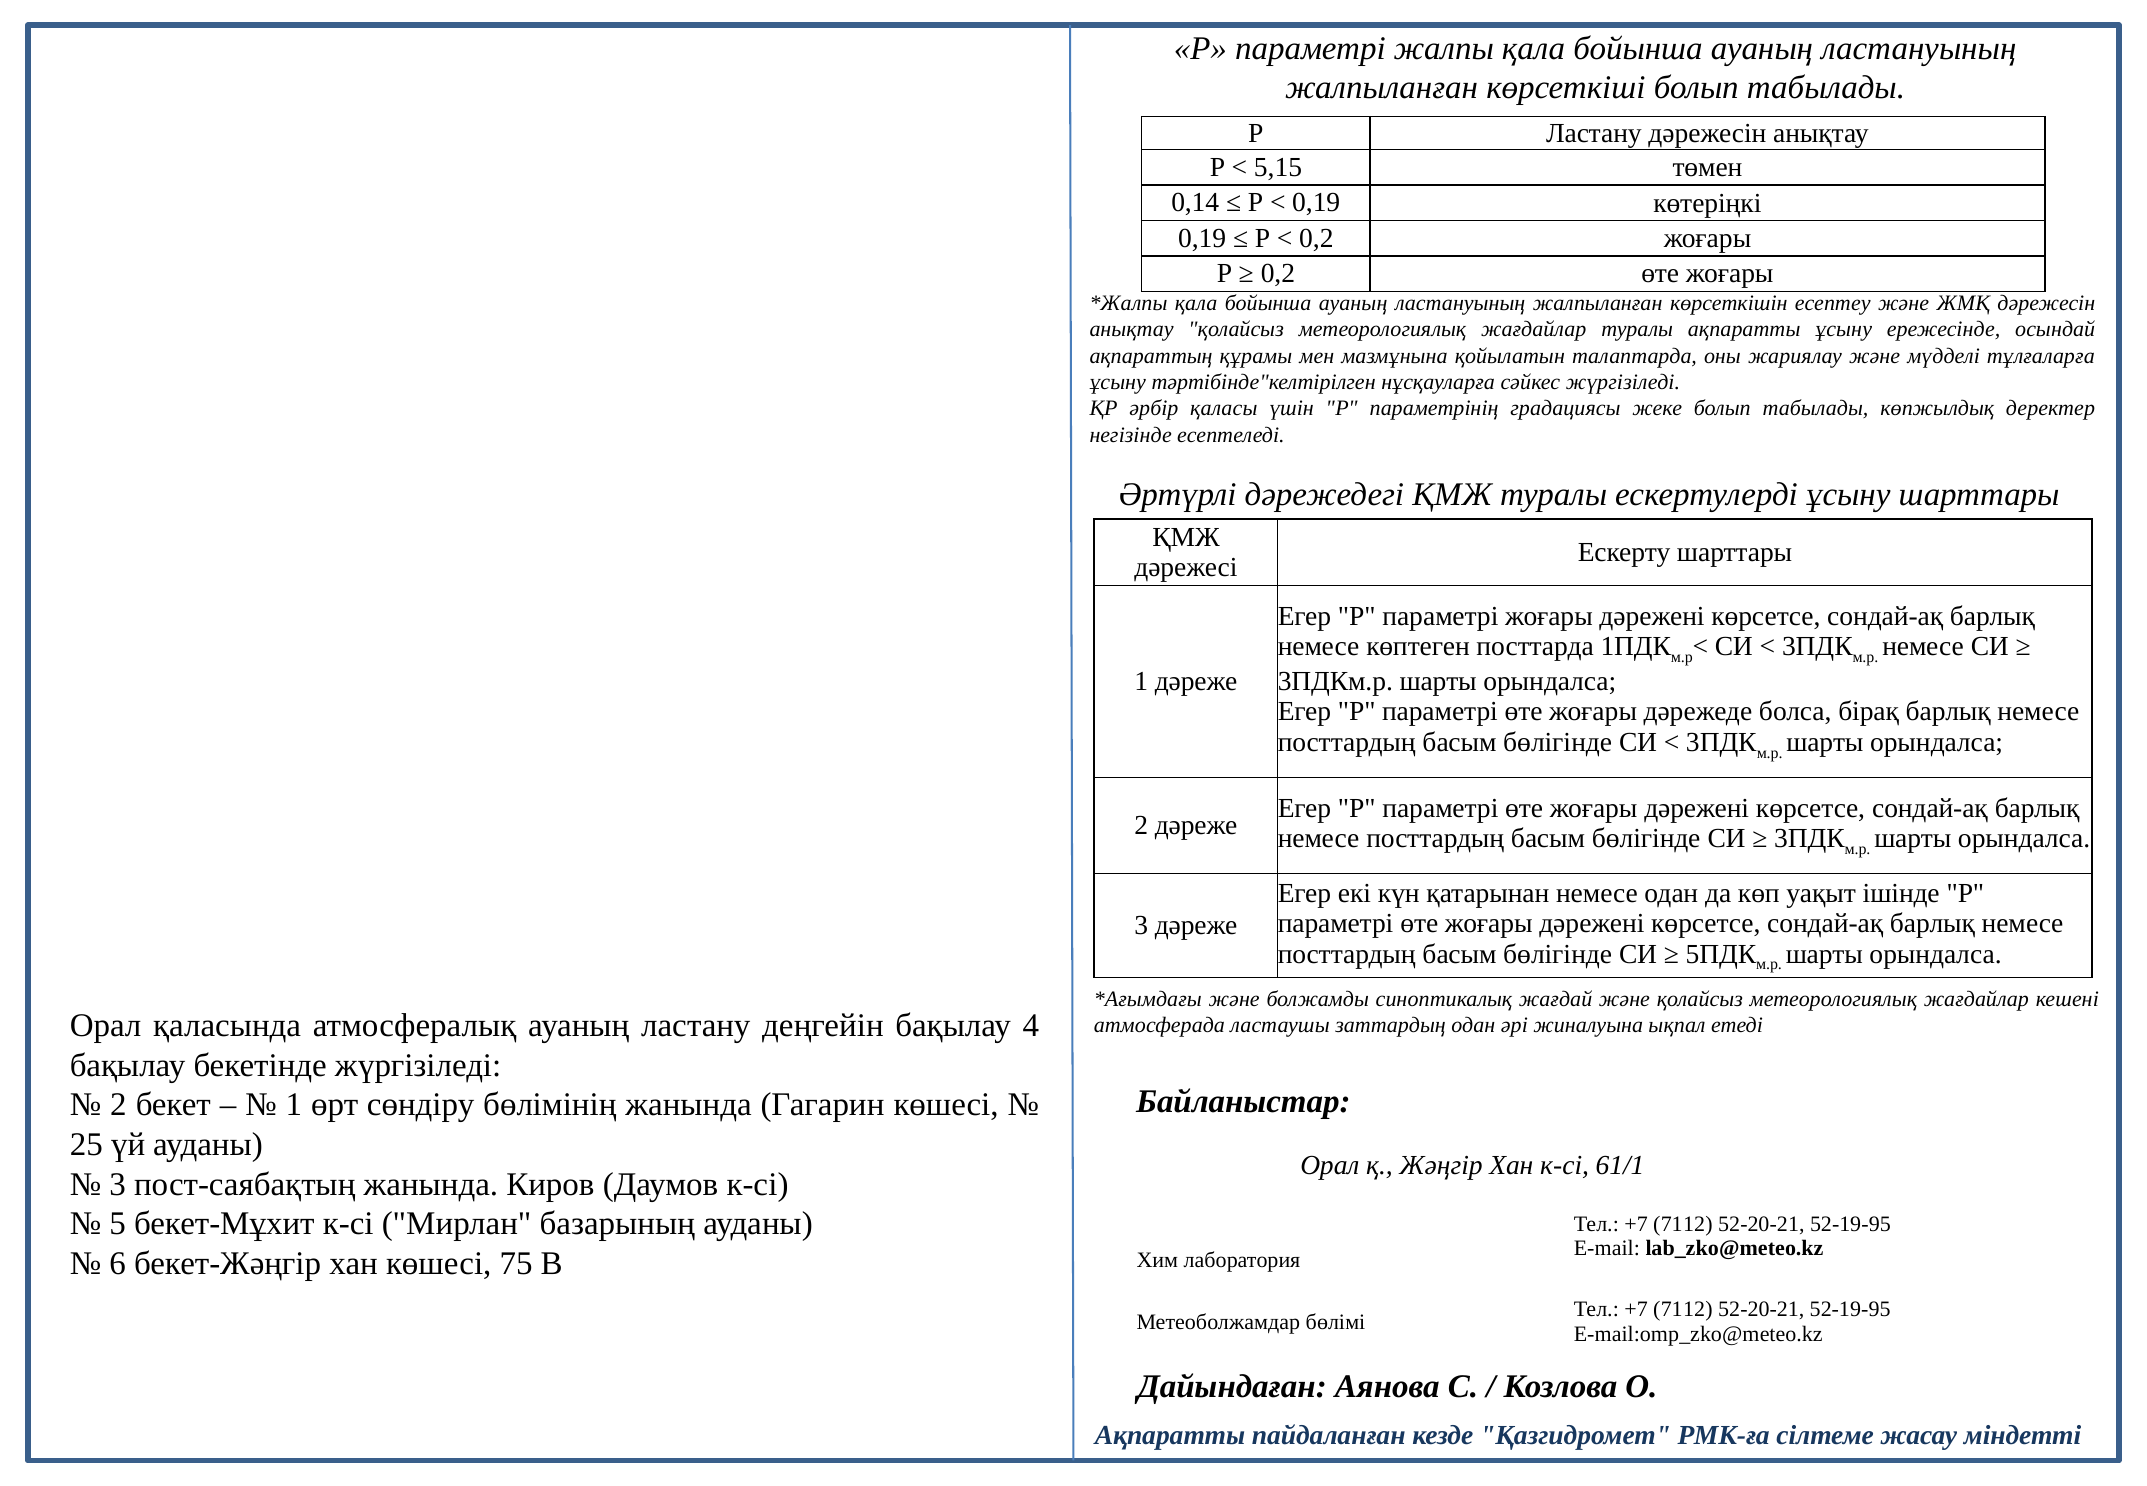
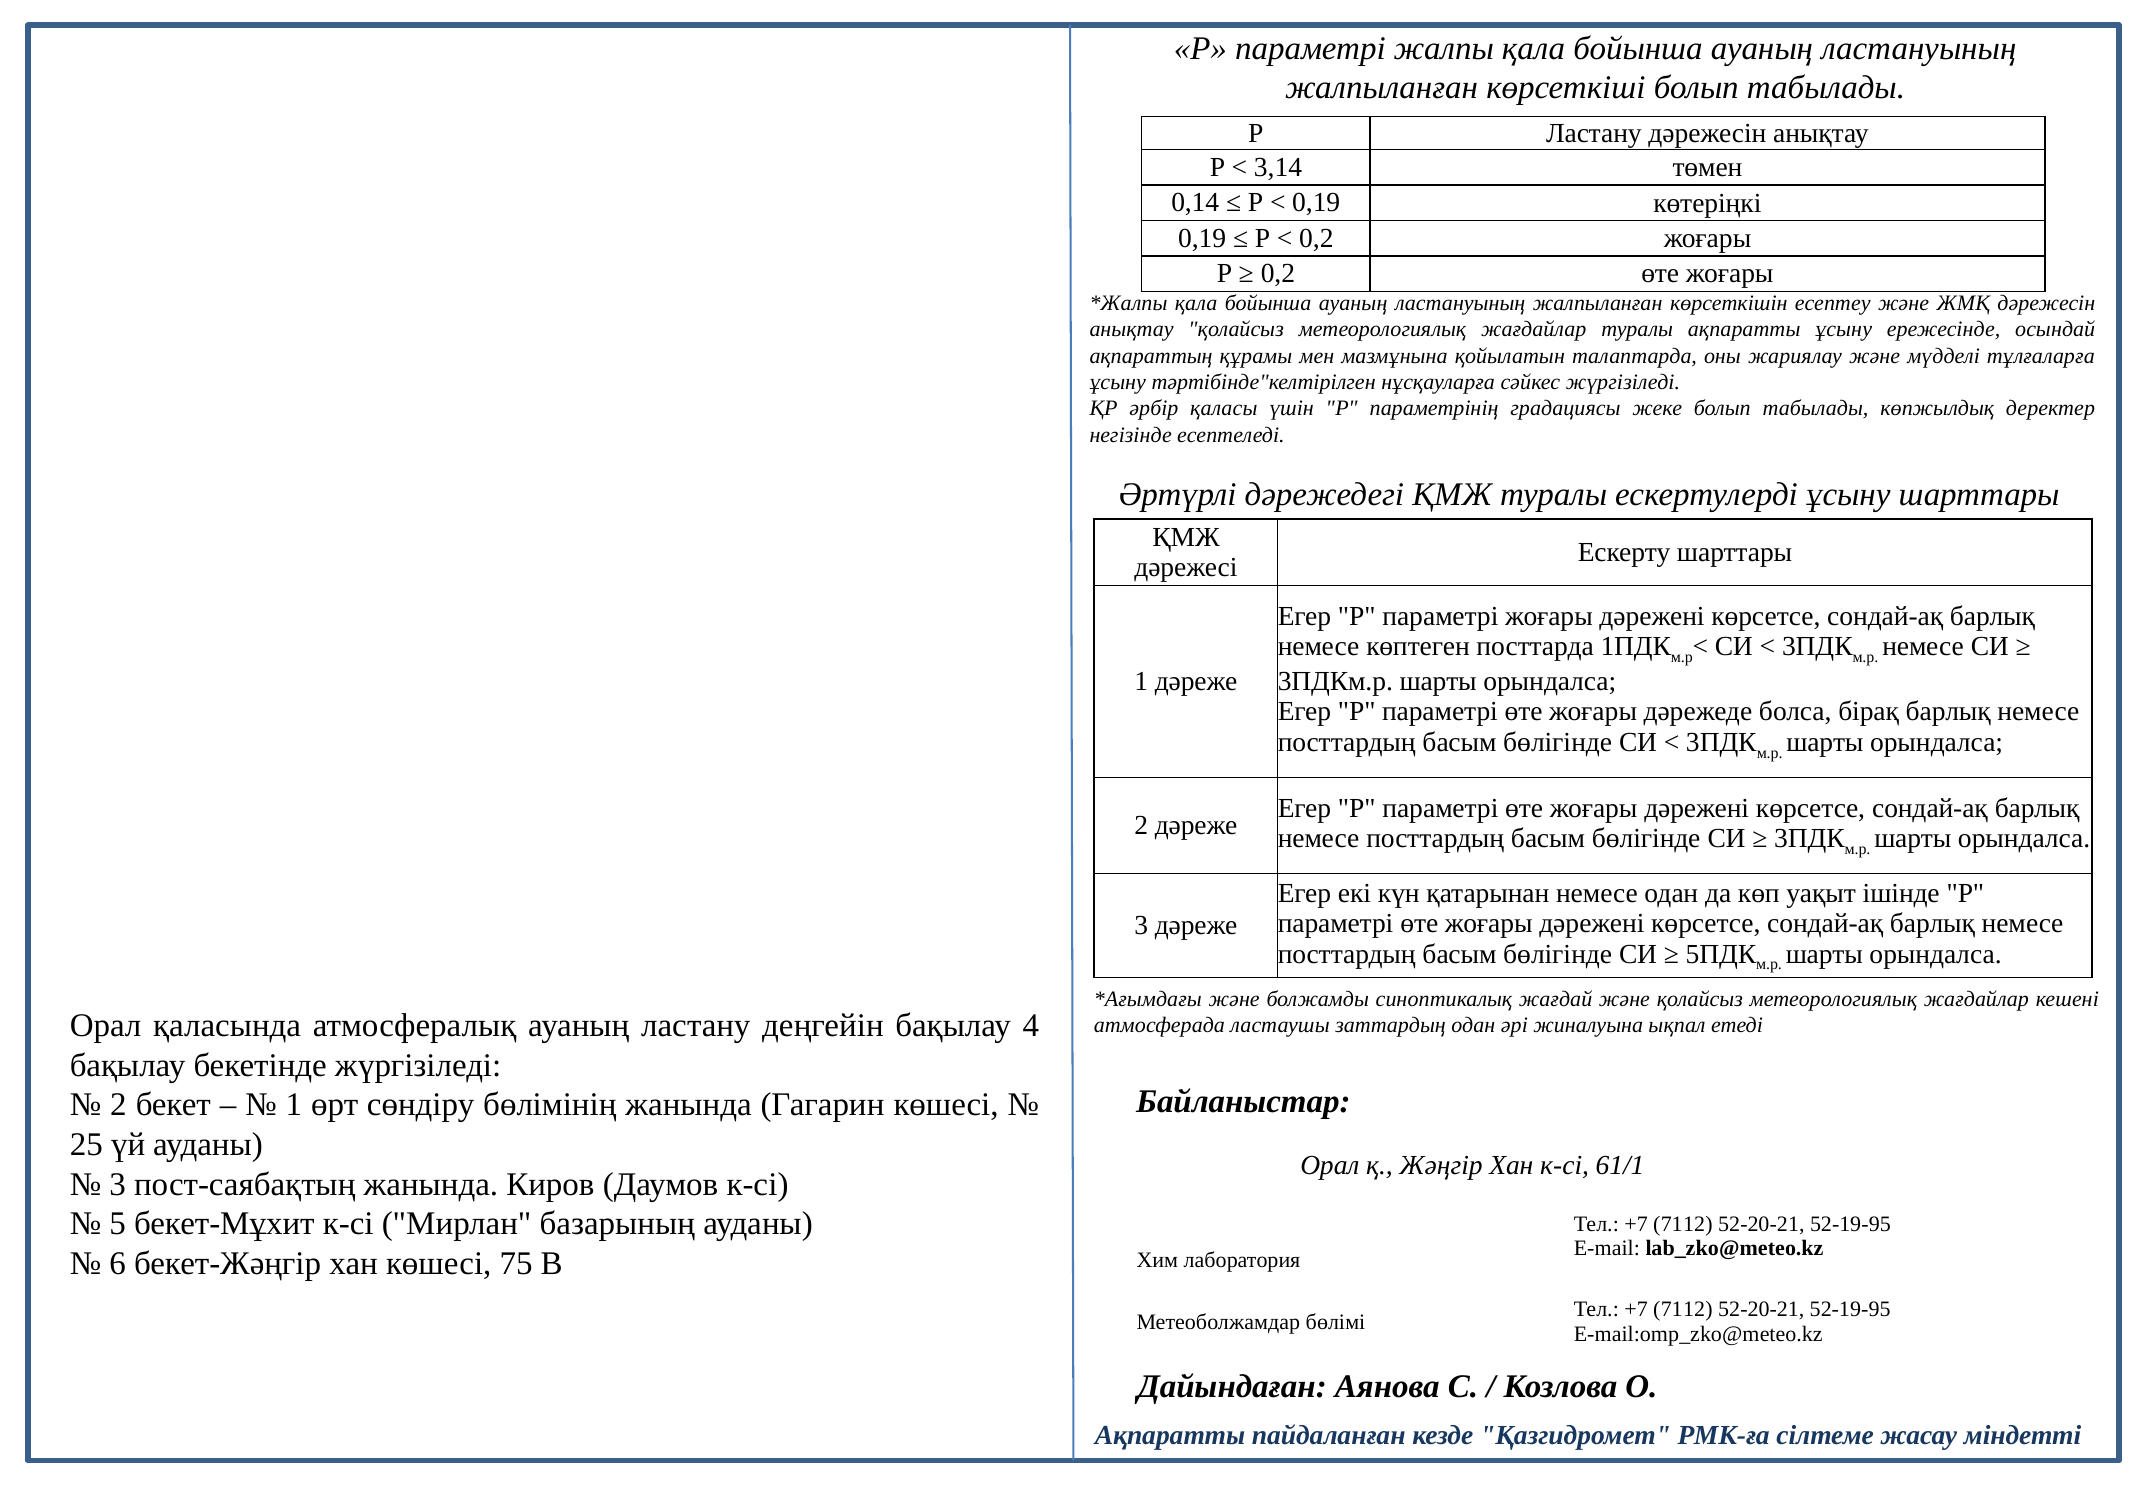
5,15: 5,15 -> 3,14 (1278, 167)
